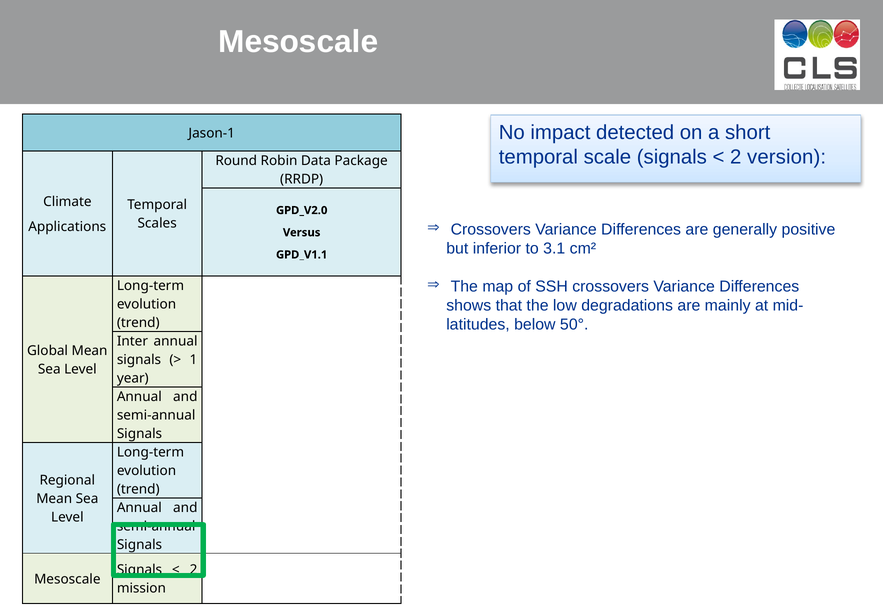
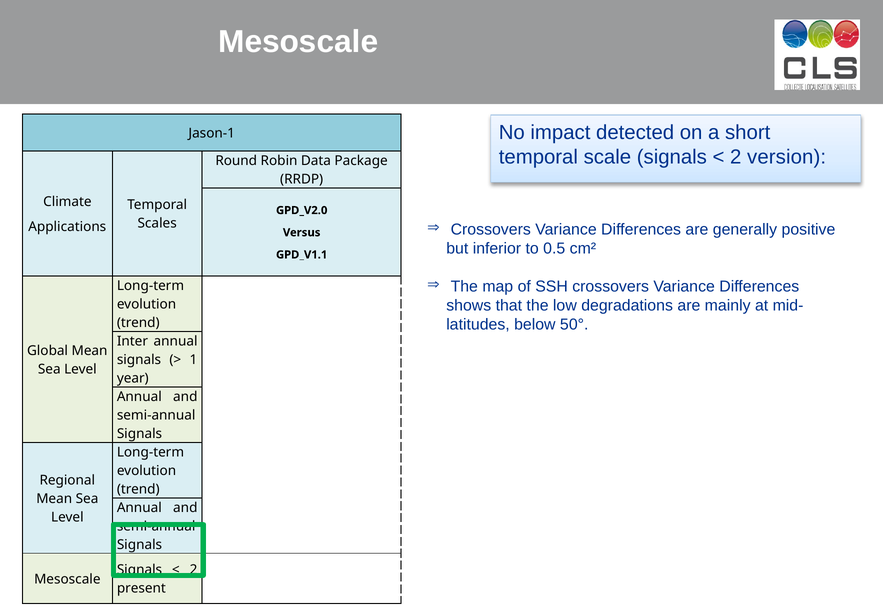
3.1: 3.1 -> 0.5 (554, 249)
mission: mission -> present (141, 589)
